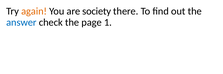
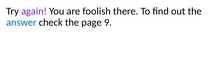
again colour: orange -> purple (34, 11)
society: society -> foolish (97, 11)
1: 1 -> 9 (108, 22)
